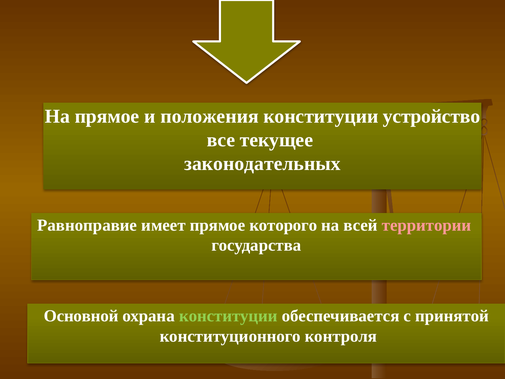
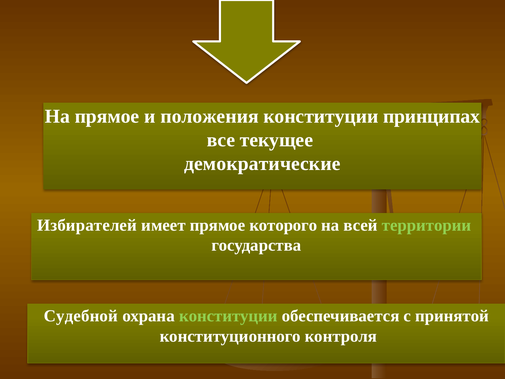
устройство: устройство -> принципах (432, 116)
законодательных: законодательных -> демократические (262, 164)
Равноправие: Равноправие -> Избирателей (87, 225)
территории colour: pink -> light green (427, 225)
Основной: Основной -> Судебной (81, 316)
